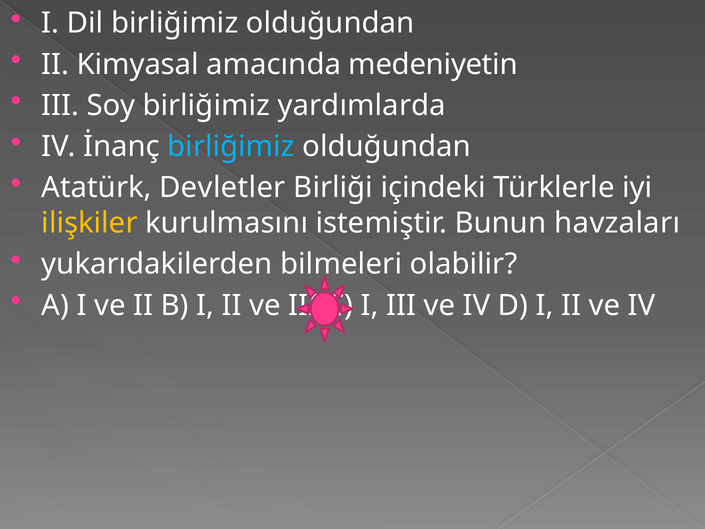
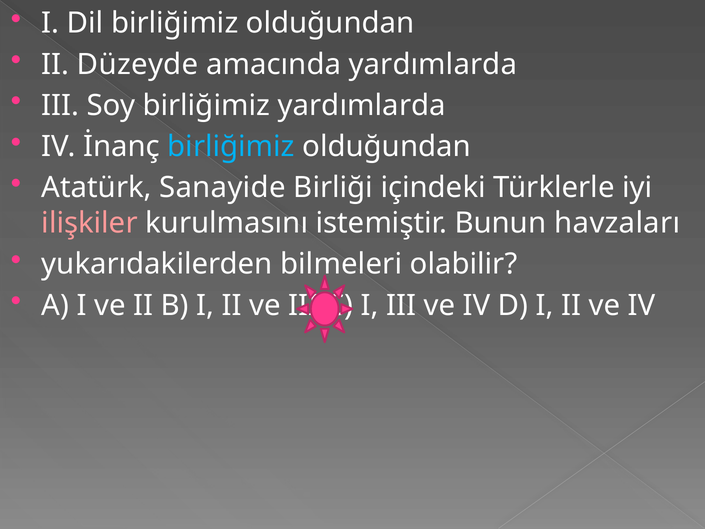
Kimyasal: Kimyasal -> Düzeyde (138, 64)
amacında medeniyetin: medeniyetin -> yardımlarda (433, 64)
Devletler: Devletler -> Sanayide (222, 188)
ilişkiler colour: yellow -> pink (90, 223)
